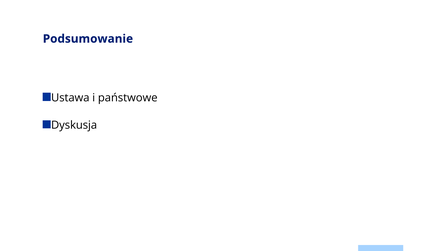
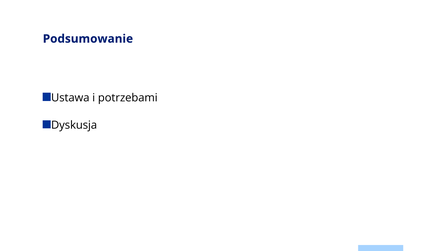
państwowe: państwowe -> potrzebami (128, 98)
